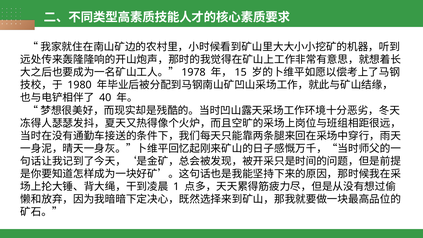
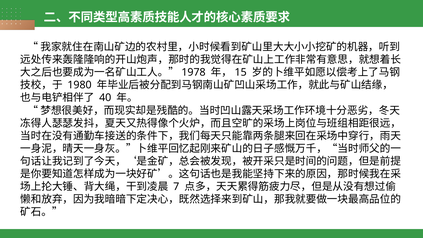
1: 1 -> 7 (176, 187)
